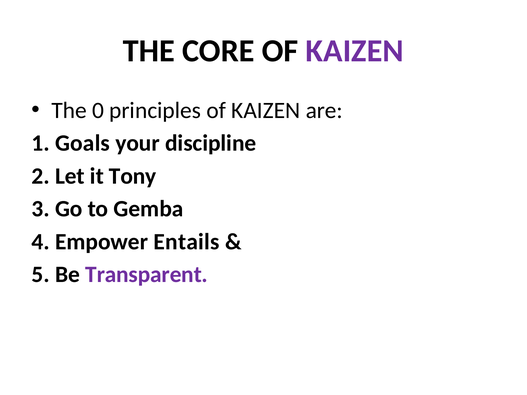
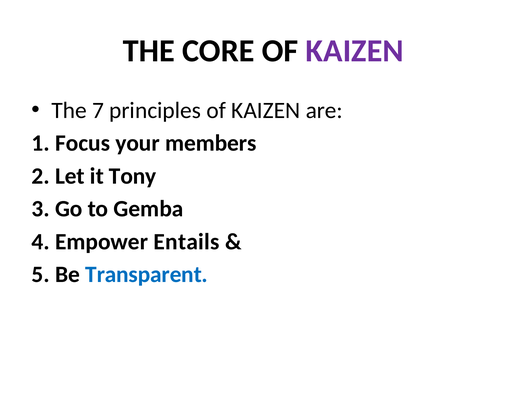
0: 0 -> 7 (98, 111)
Goals: Goals -> Focus (83, 143)
discipline: discipline -> members (211, 143)
Transparent colour: purple -> blue (147, 275)
